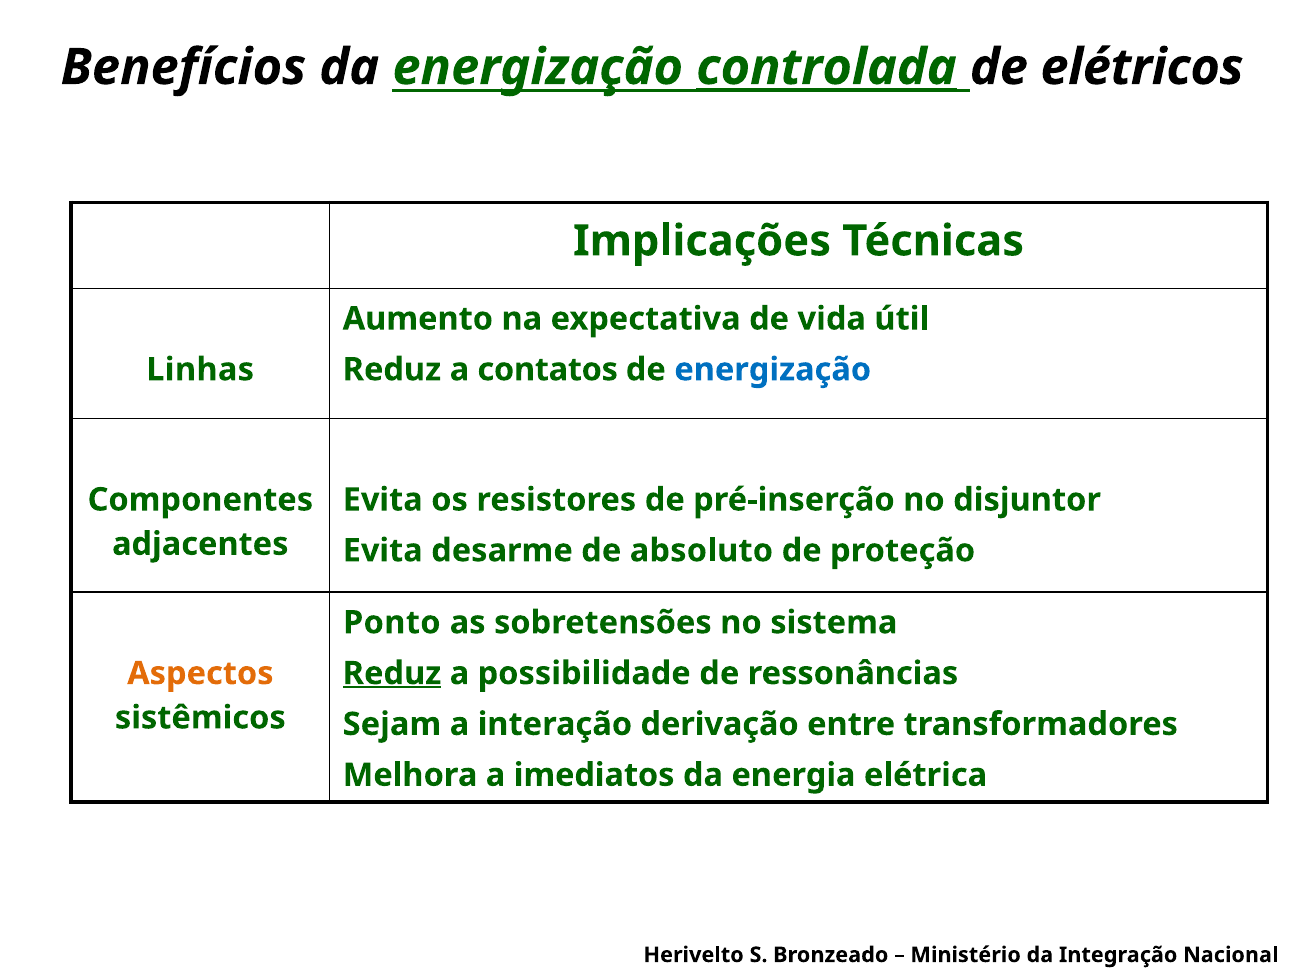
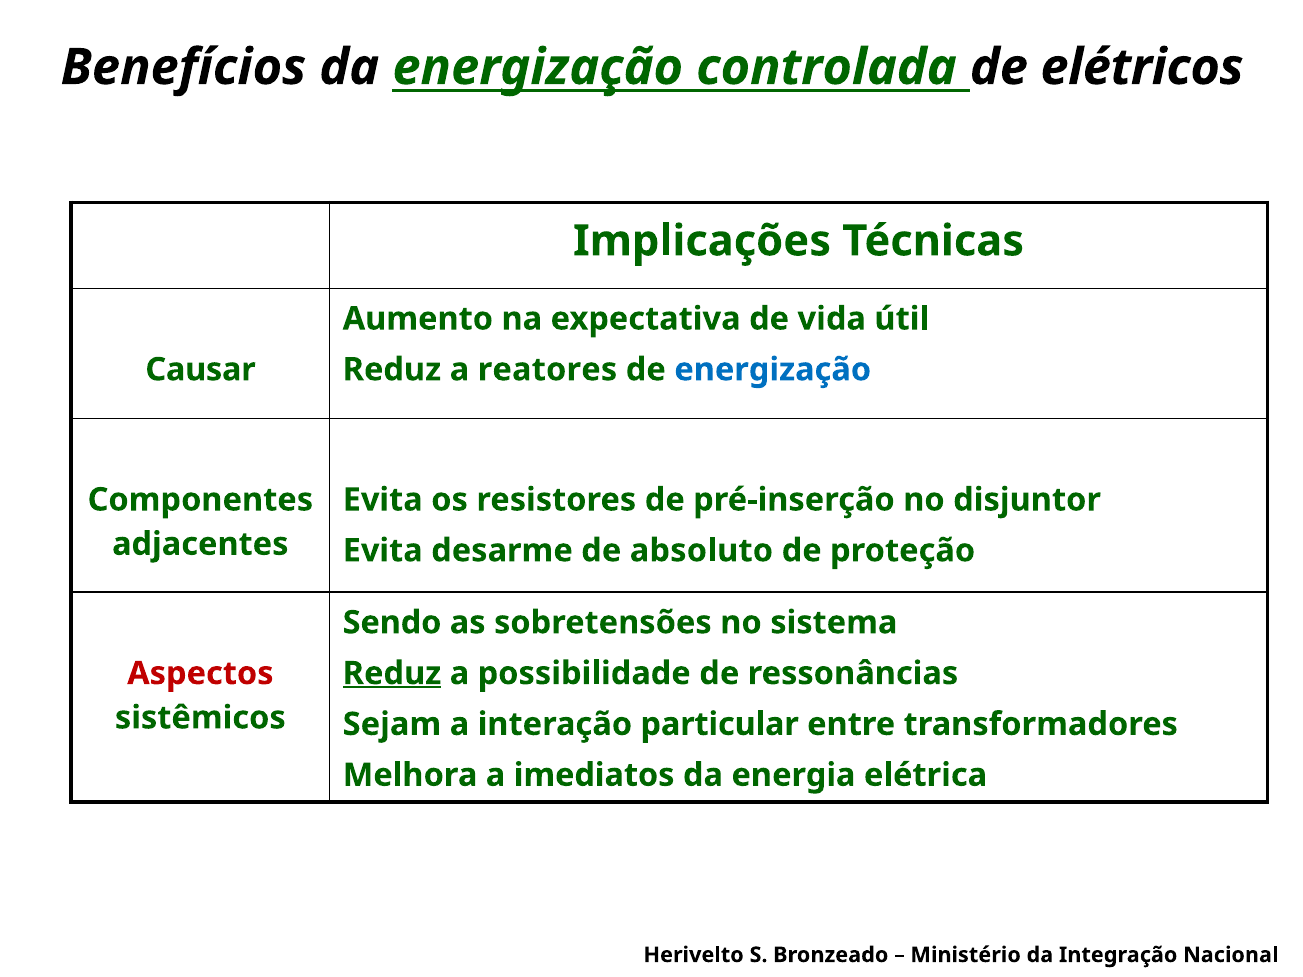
controlada underline: present -> none (826, 67)
Linhas: Linhas -> Causar (201, 370)
contatos: contatos -> reatores (547, 370)
Ponto: Ponto -> Sendo (392, 623)
Aspectos colour: orange -> red (200, 674)
derivação: derivação -> particular (720, 724)
